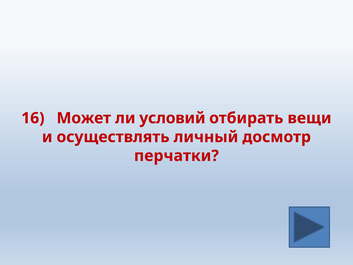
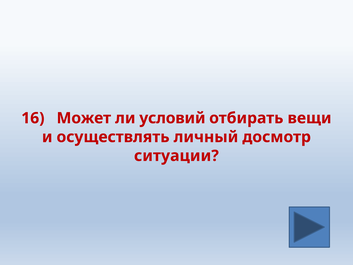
перчатки: перчатки -> ситуации (176, 156)
